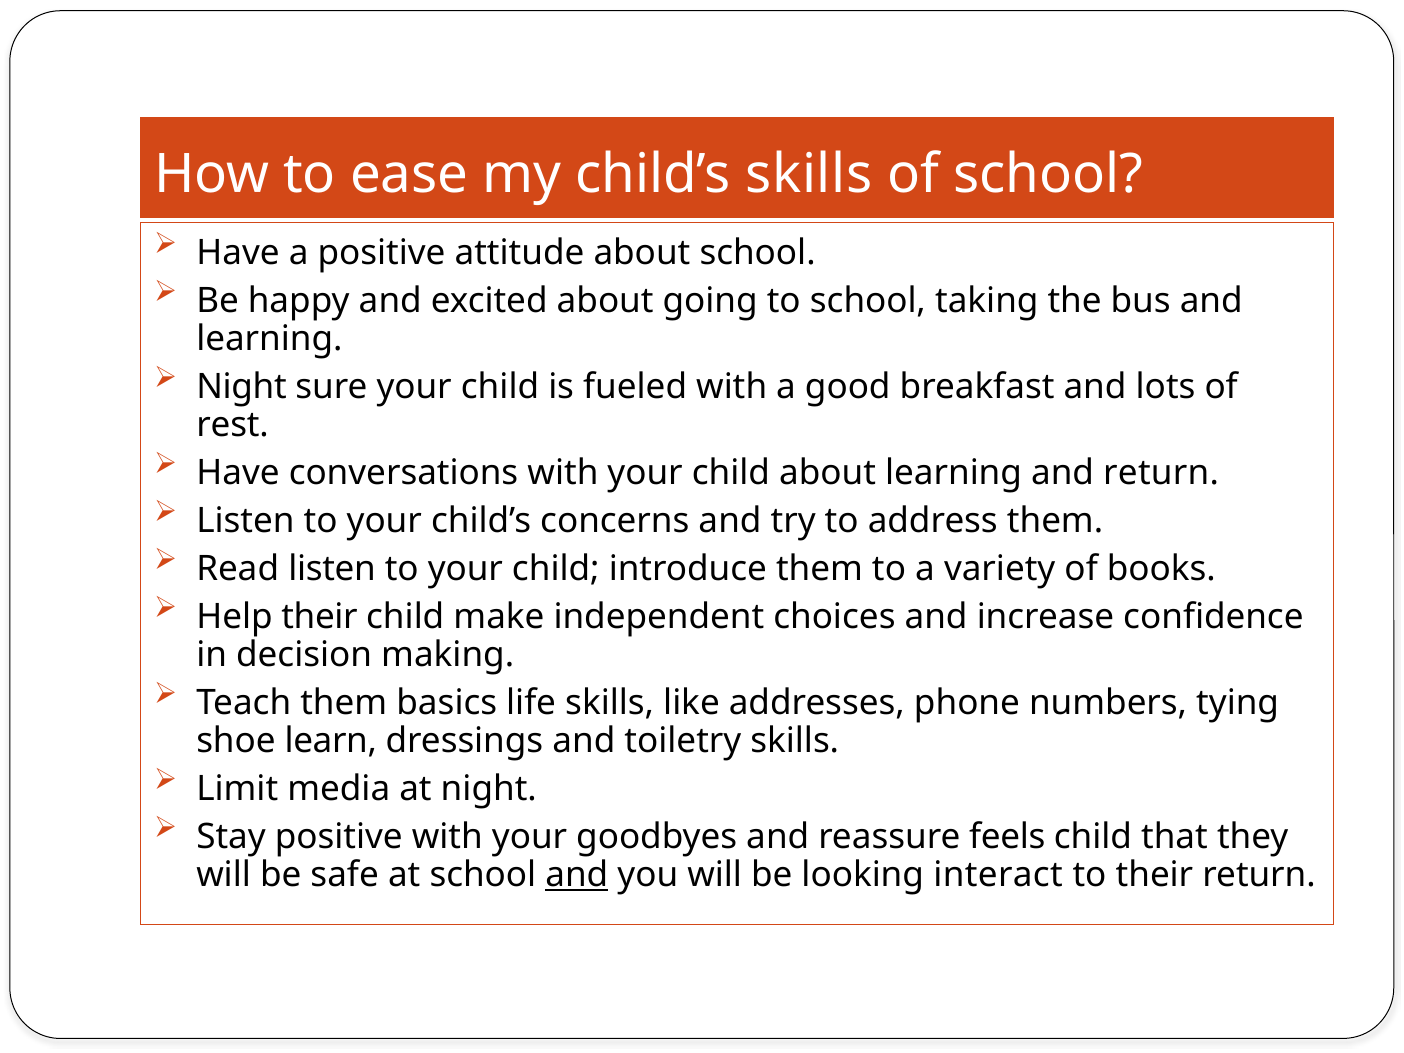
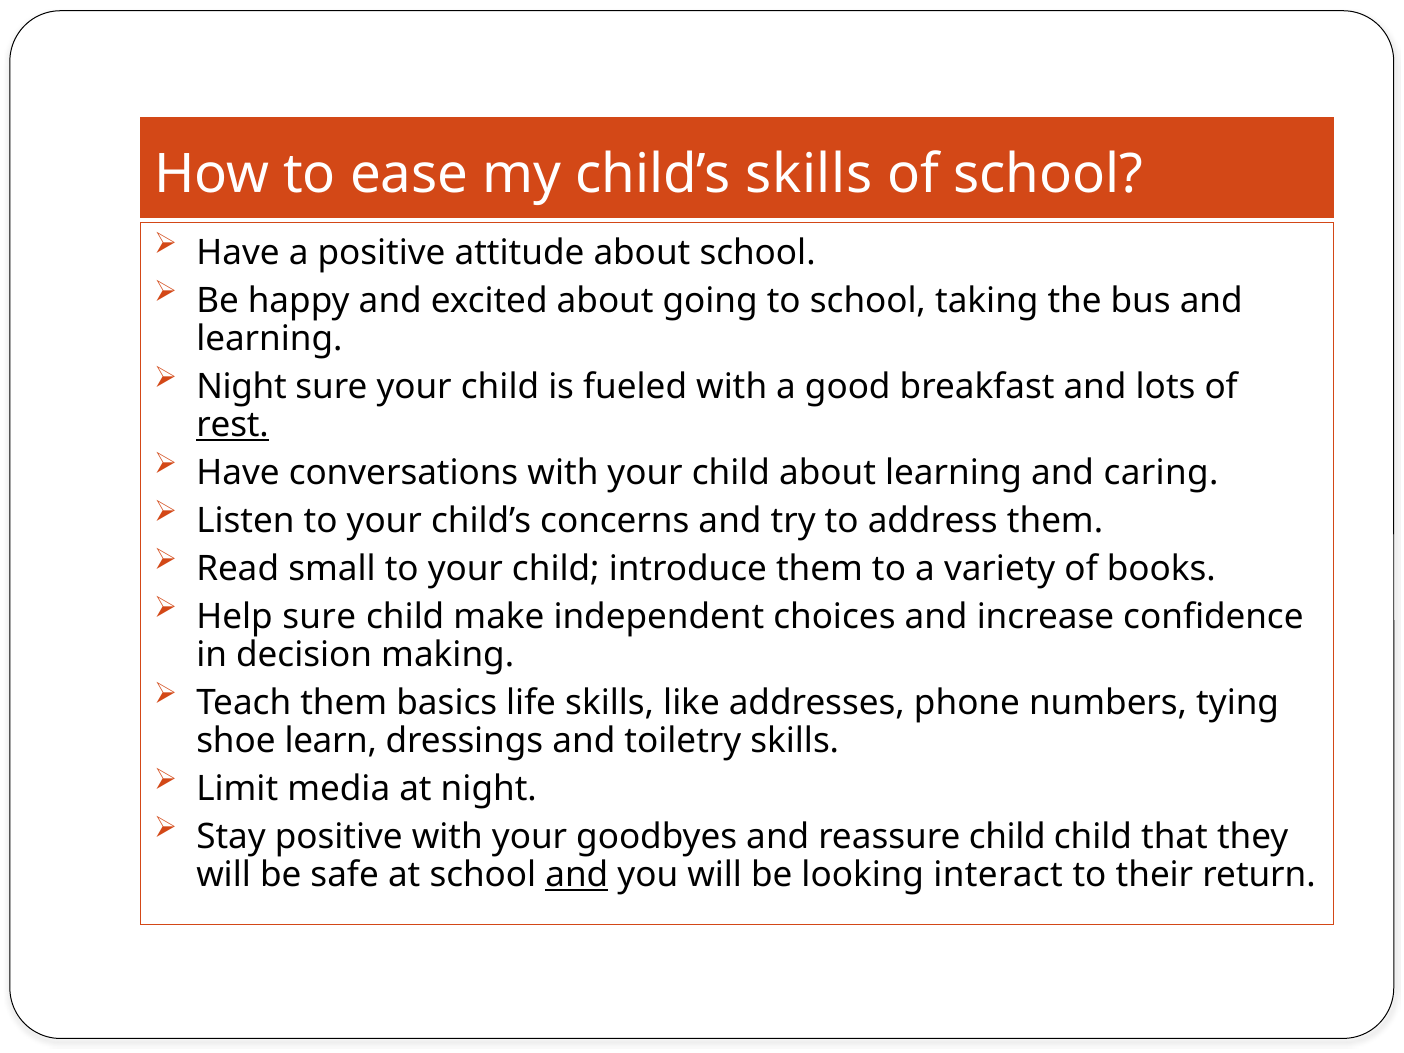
rest underline: none -> present (233, 425)
and return: return -> caring (1161, 473)
Read listen: listen -> small (332, 569)
Help their: their -> sure (319, 617)
reassure feels: feels -> child (1007, 837)
